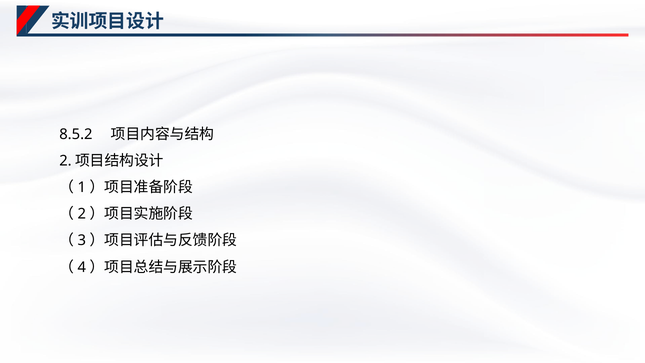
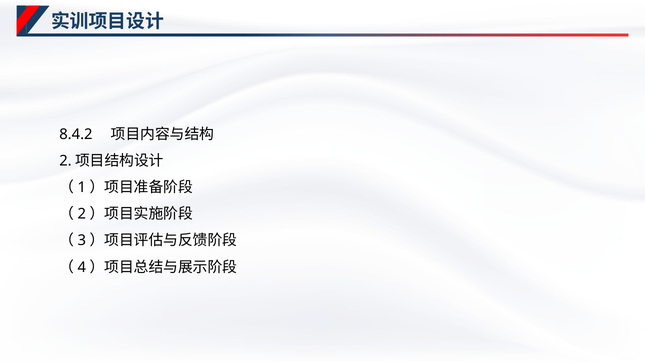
8.5.2: 8.5.2 -> 8.4.2 (76, 134)
